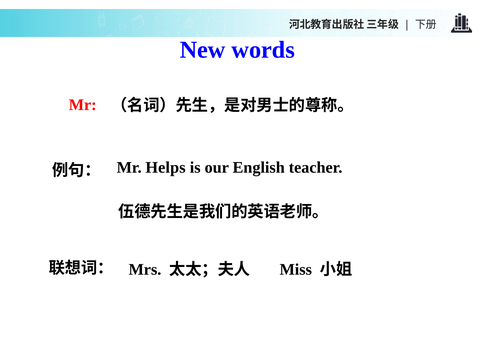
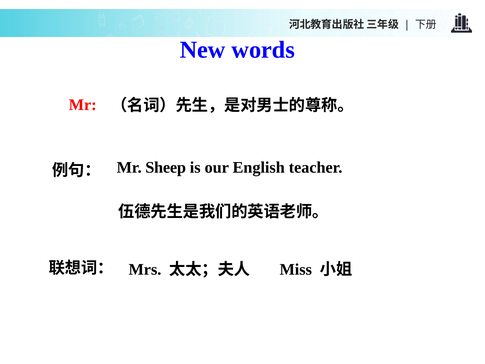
Helps: Helps -> Sheep (166, 167)
